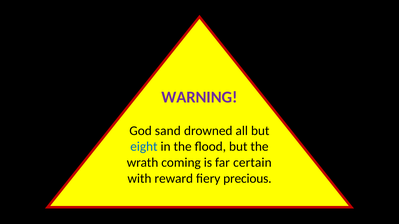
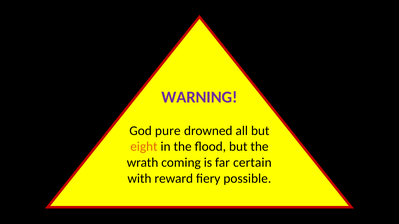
sand: sand -> pure (168, 131)
eight colour: blue -> orange (144, 147)
precious: precious -> possible (247, 179)
